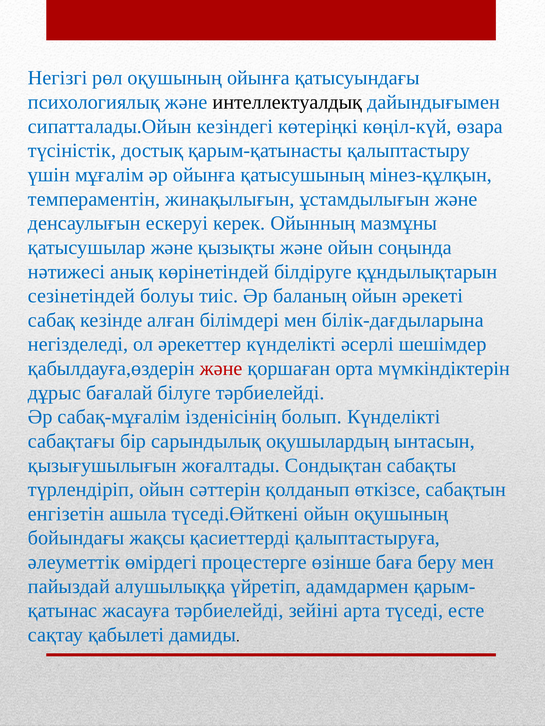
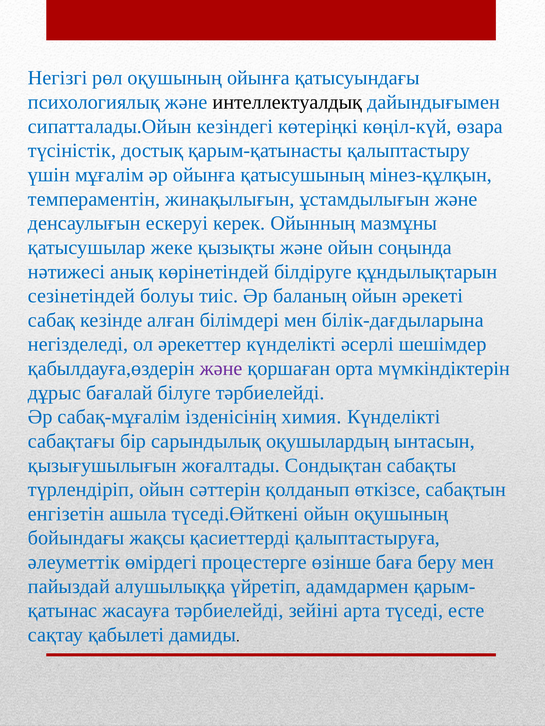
қатысушылар және: және -> жеке (172, 248)
және colour: red -> purple (221, 369)
болып: болып -> химия (312, 417)
